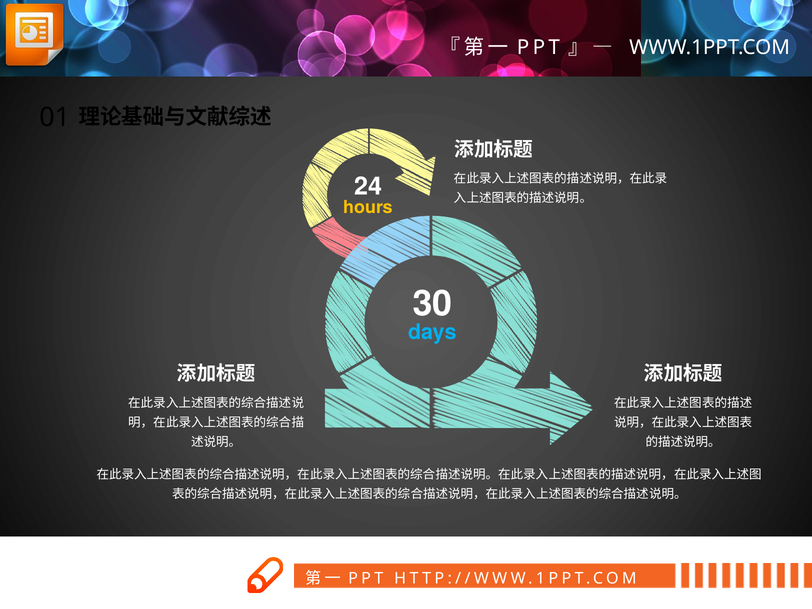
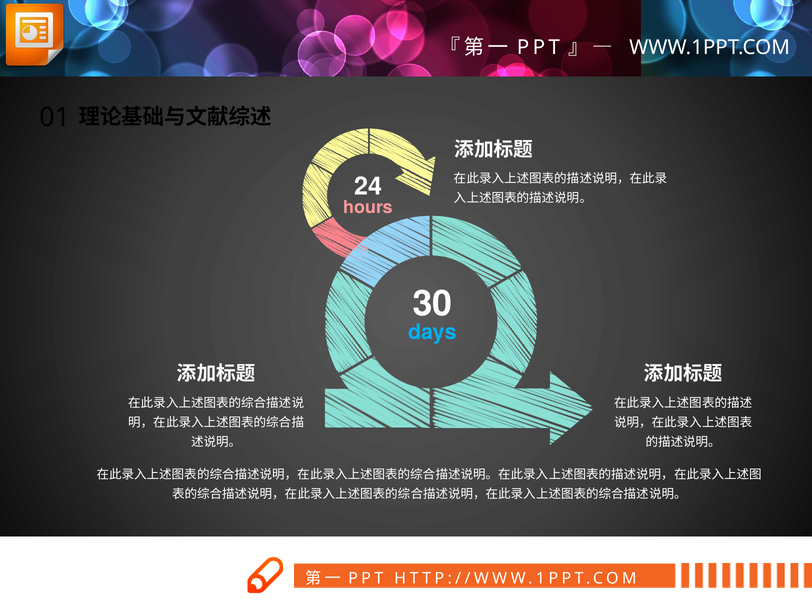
hours colour: yellow -> pink (368, 207)
